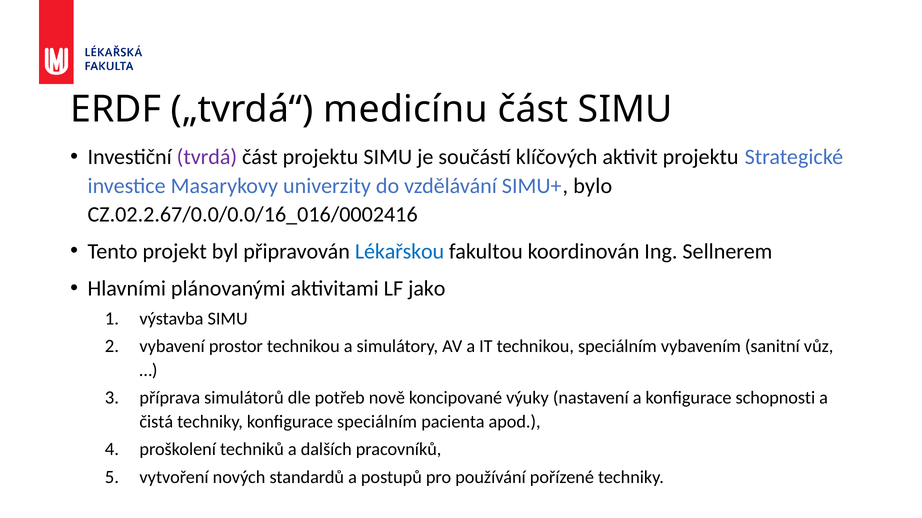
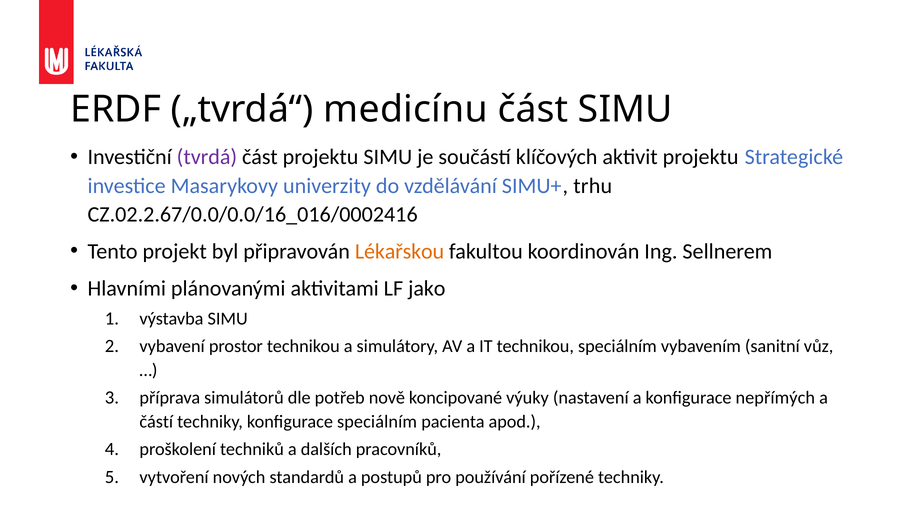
bylo: bylo -> trhu (593, 186)
Lékařskou colour: blue -> orange (400, 252)
schopnosti: schopnosti -> nepřímých (775, 398)
čistá: čistá -> částí (156, 422)
